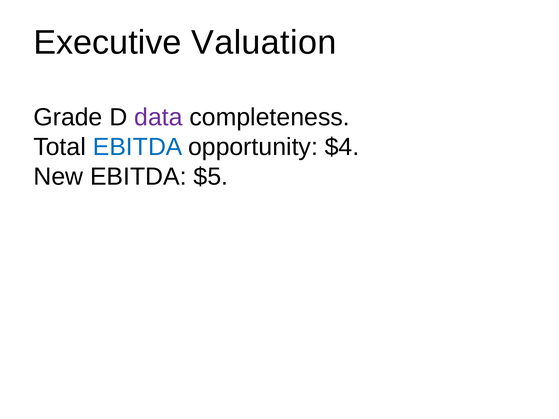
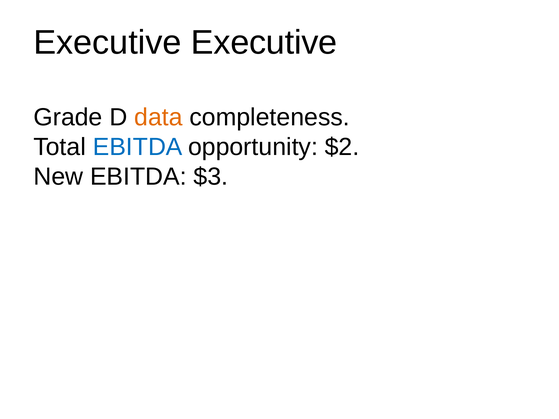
Executive Valuation: Valuation -> Executive (264, 42)
data colour: purple -> orange (158, 117)
$4: $4 -> $2 (342, 147)
$5: $5 -> $3 (211, 177)
